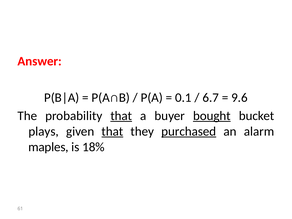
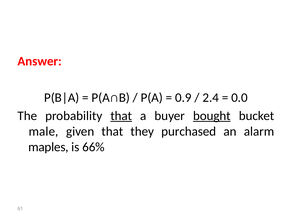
0.1: 0.1 -> 0.9 (183, 98)
6.7: 6.7 -> 2.4 (211, 98)
9.6: 9.6 -> 0.0 (239, 98)
plays: plays -> male (44, 131)
that underline: present -> none (112, 131)
purchased underline: present -> none (189, 131)
18%: 18% -> 66% (93, 147)
